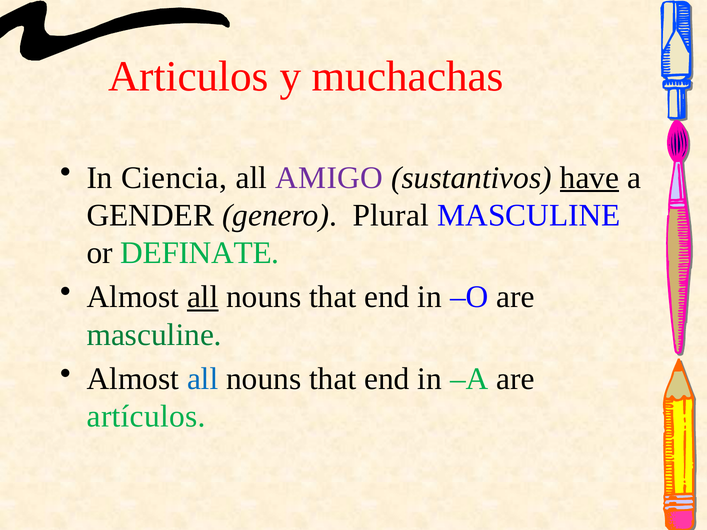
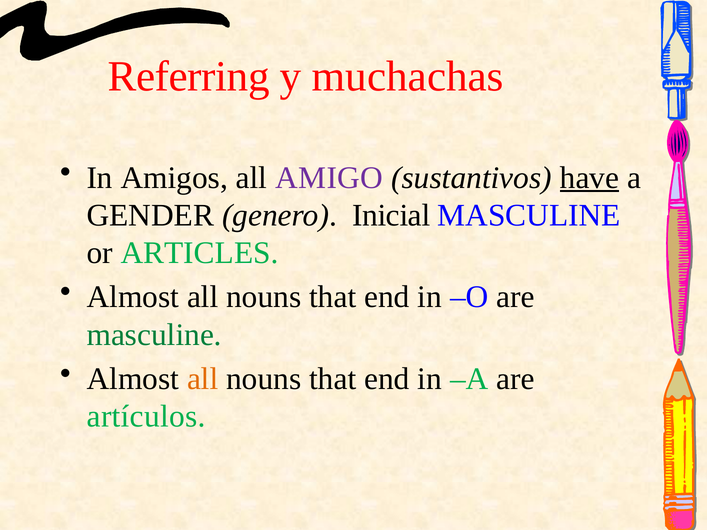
Articulos: Articulos -> Referring (189, 77)
Ciencia: Ciencia -> Amigos (174, 178)
Plural: Plural -> Inicial (391, 215)
DEFINATE: DEFINATE -> ARTICLES (200, 253)
all underline: present -> none (203, 297)
all colour: blue -> orange (203, 379)
